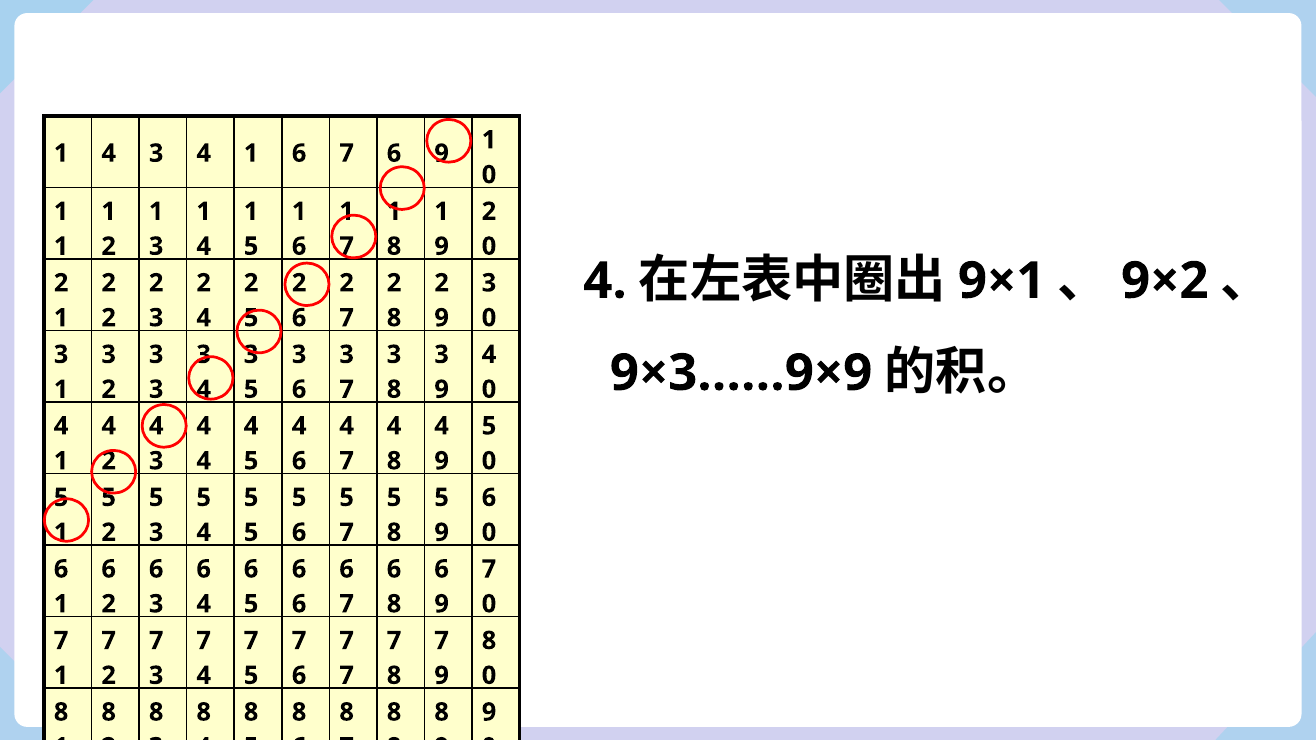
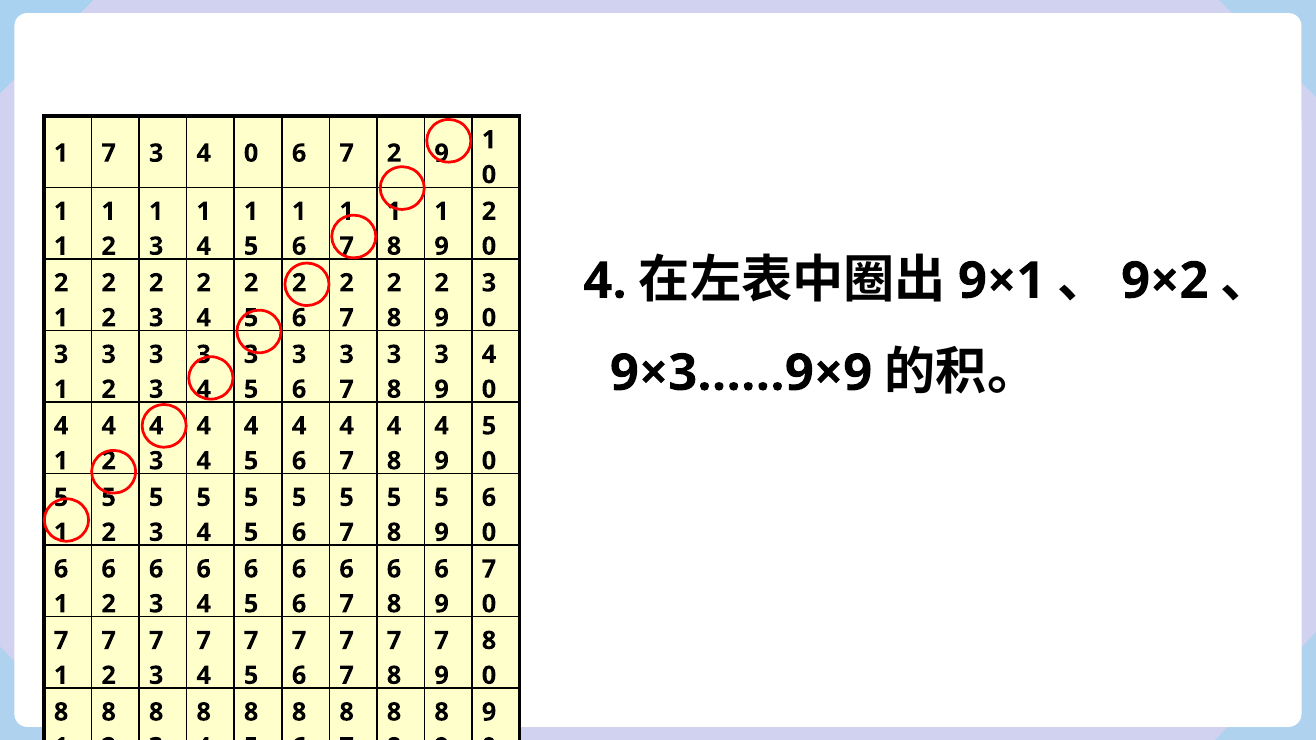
4: 4 -> 7 (109, 153)
3 4 1: 1 -> 0 (251, 153)
6: 6 -> 2 (394, 153)
